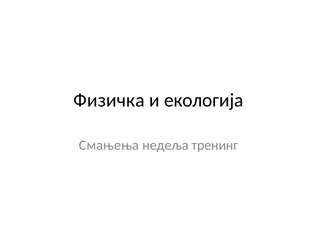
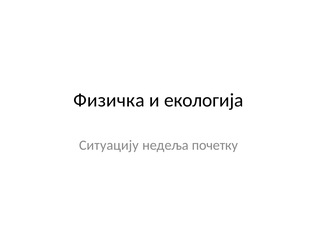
Смањења: Смањења -> Ситуацију (109, 146)
тренинг: тренинг -> почетку (215, 146)
